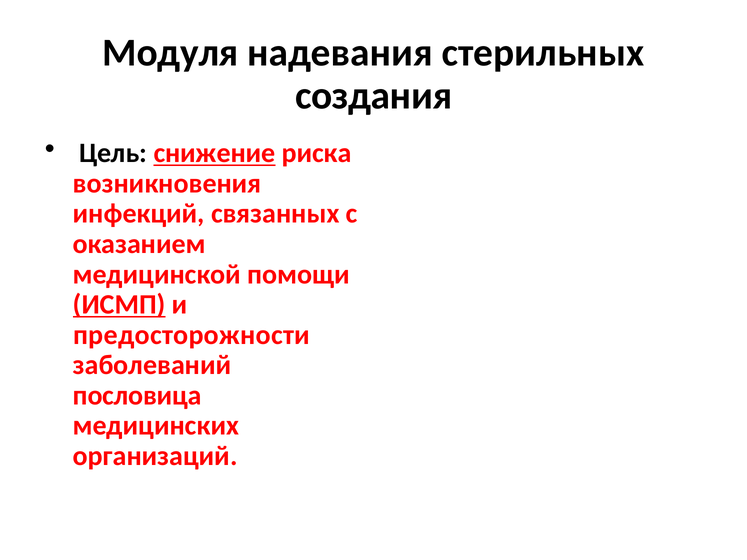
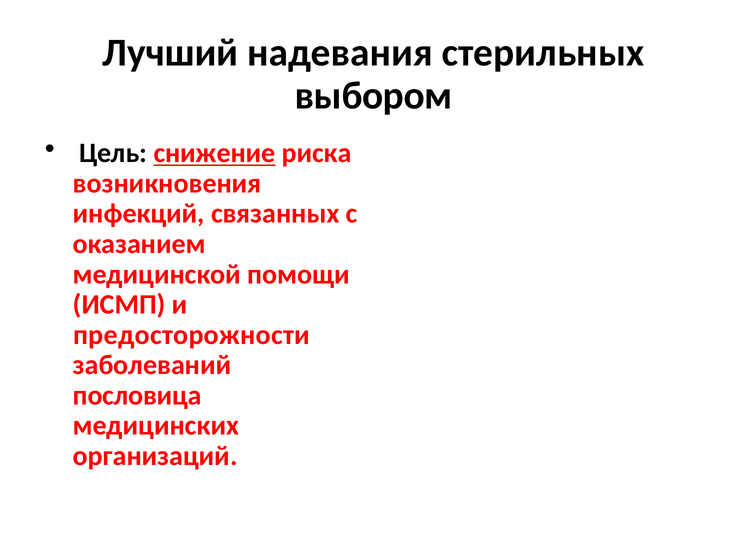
Модуля: Модуля -> Лучший (170, 53)
создания: создания -> выбором (374, 96)
ИСМП underline: present -> none (119, 305)
